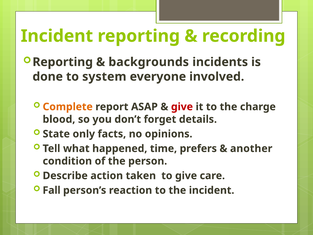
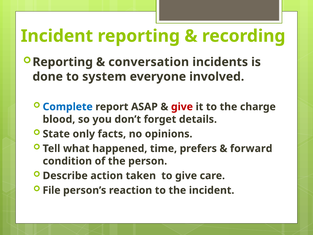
backgrounds: backgrounds -> conversation (149, 62)
Complete colour: orange -> blue (68, 107)
another: another -> forward (251, 148)
Fall: Fall -> File (52, 190)
